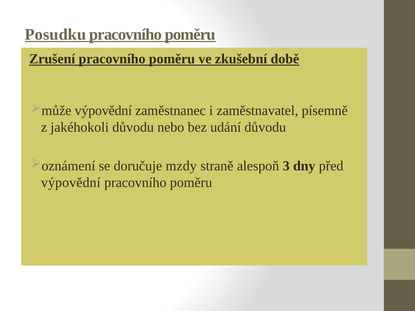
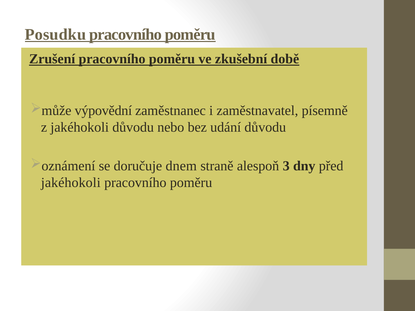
mzdy: mzdy -> dnem (181, 166)
výpovědní: výpovědní -> jakéhokoli (71, 183)
